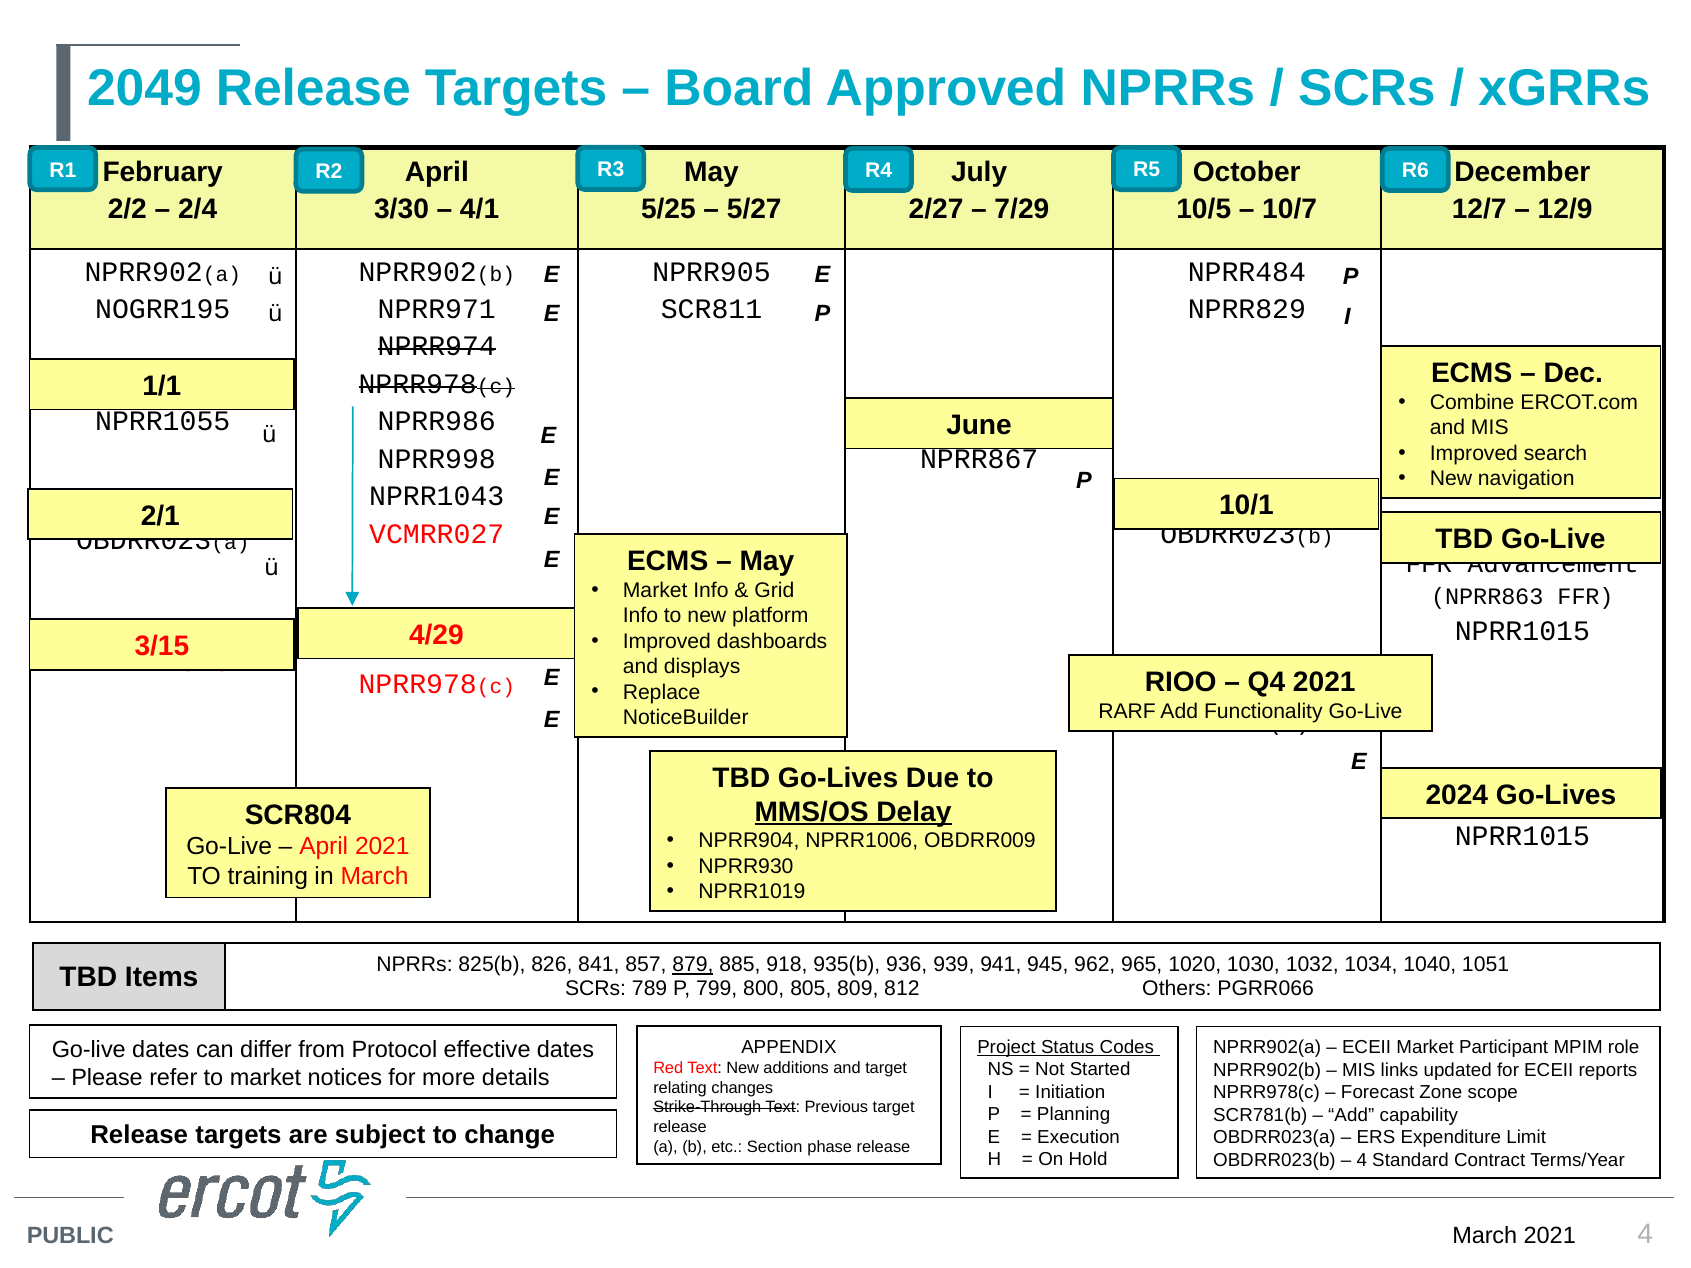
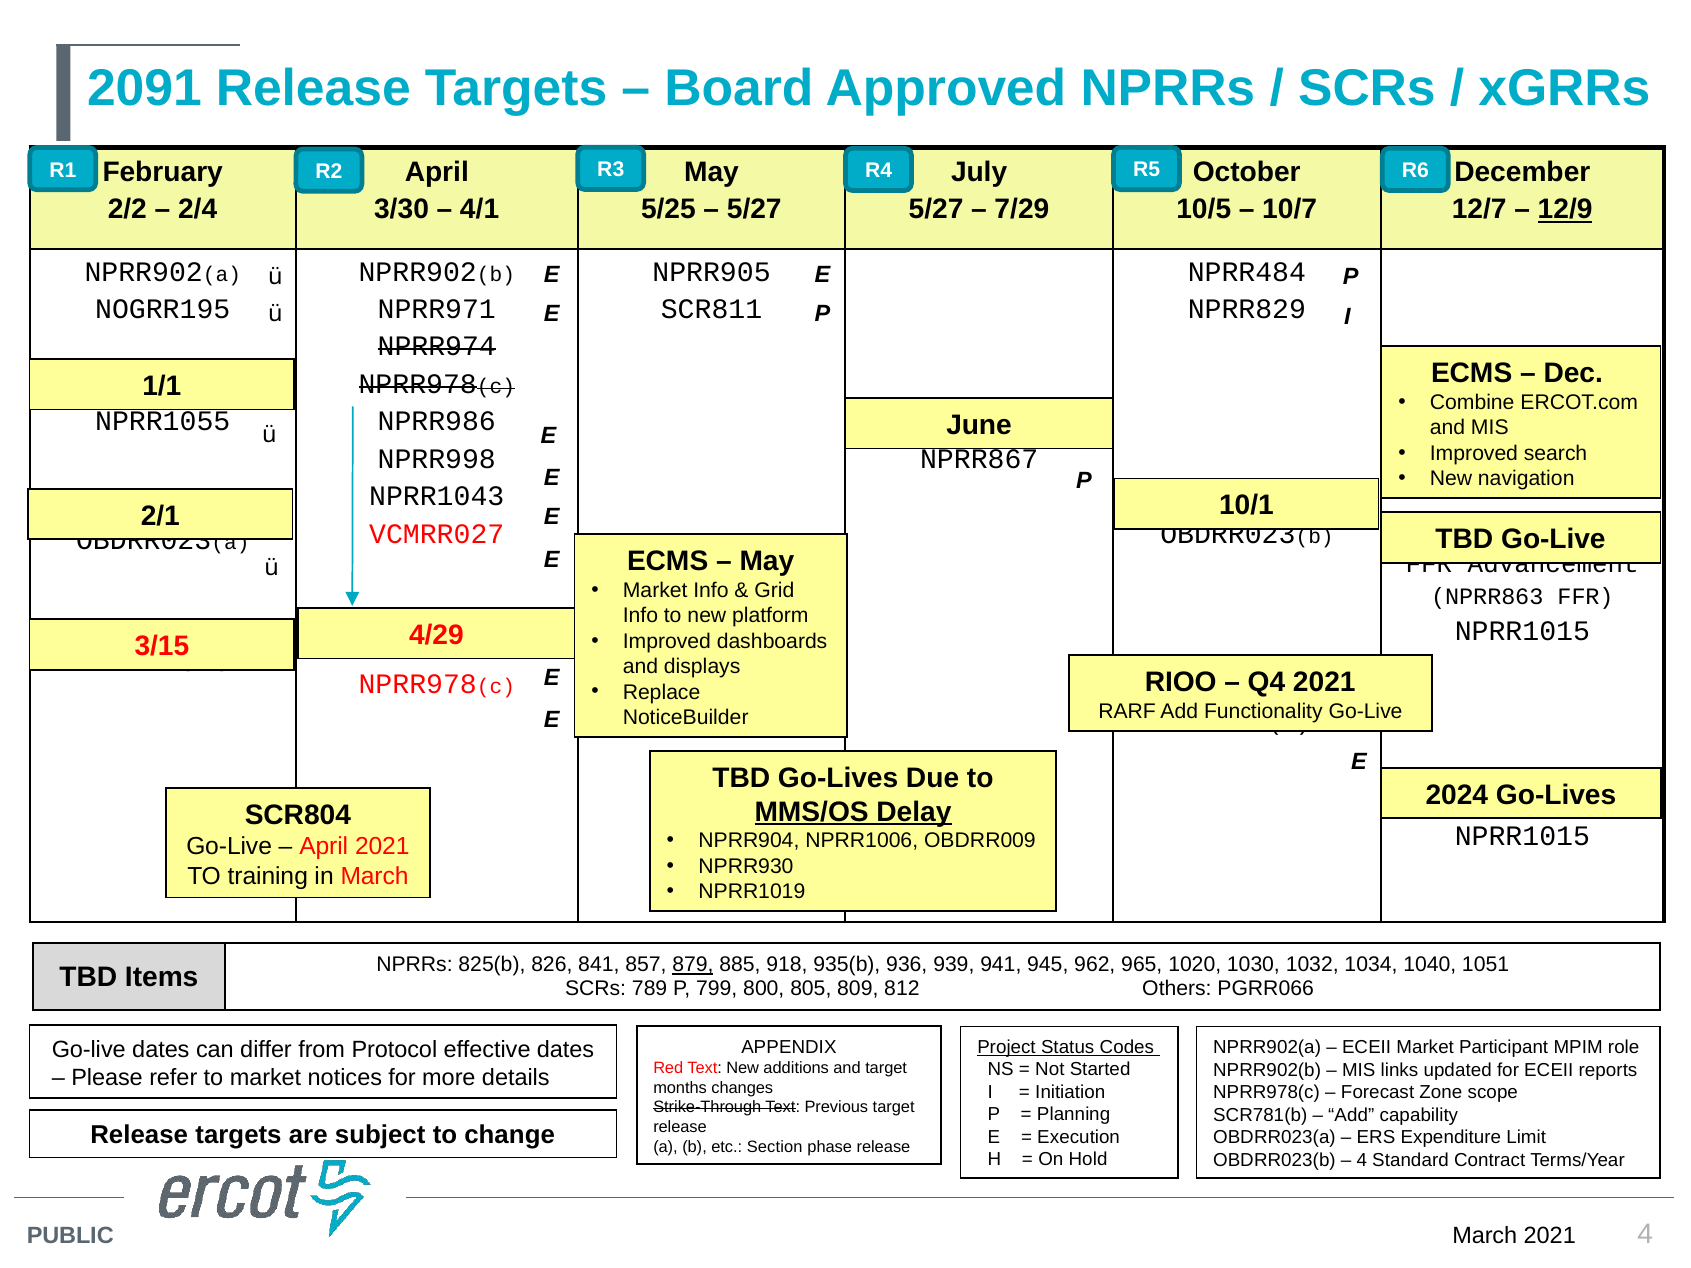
2049: 2049 -> 2091 (144, 88)
2/27: 2/27 -> 5/27 (936, 210)
12/9 underline: none -> present (1565, 210)
relating: relating -> months (680, 1088)
